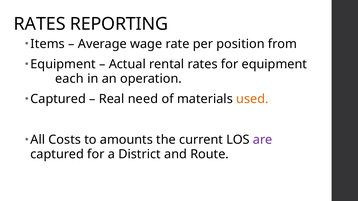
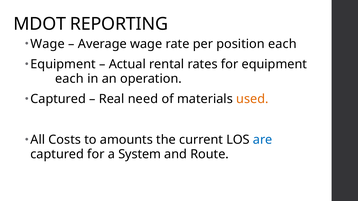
RATES: RATES -> MDOT (40, 24)
Items: Items -> Wage (48, 44)
position from: from -> each (282, 44)
are colour: purple -> blue (263, 140)
District: District -> System (140, 155)
